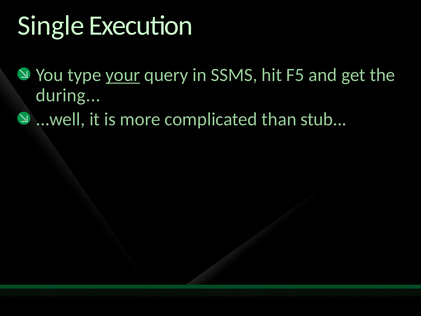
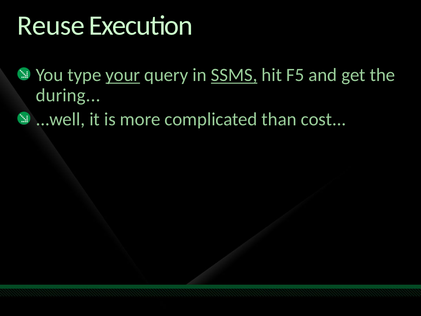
Single: Single -> Reuse (51, 26)
SSMS underline: none -> present (234, 75)
stub: stub -> cost (323, 119)
